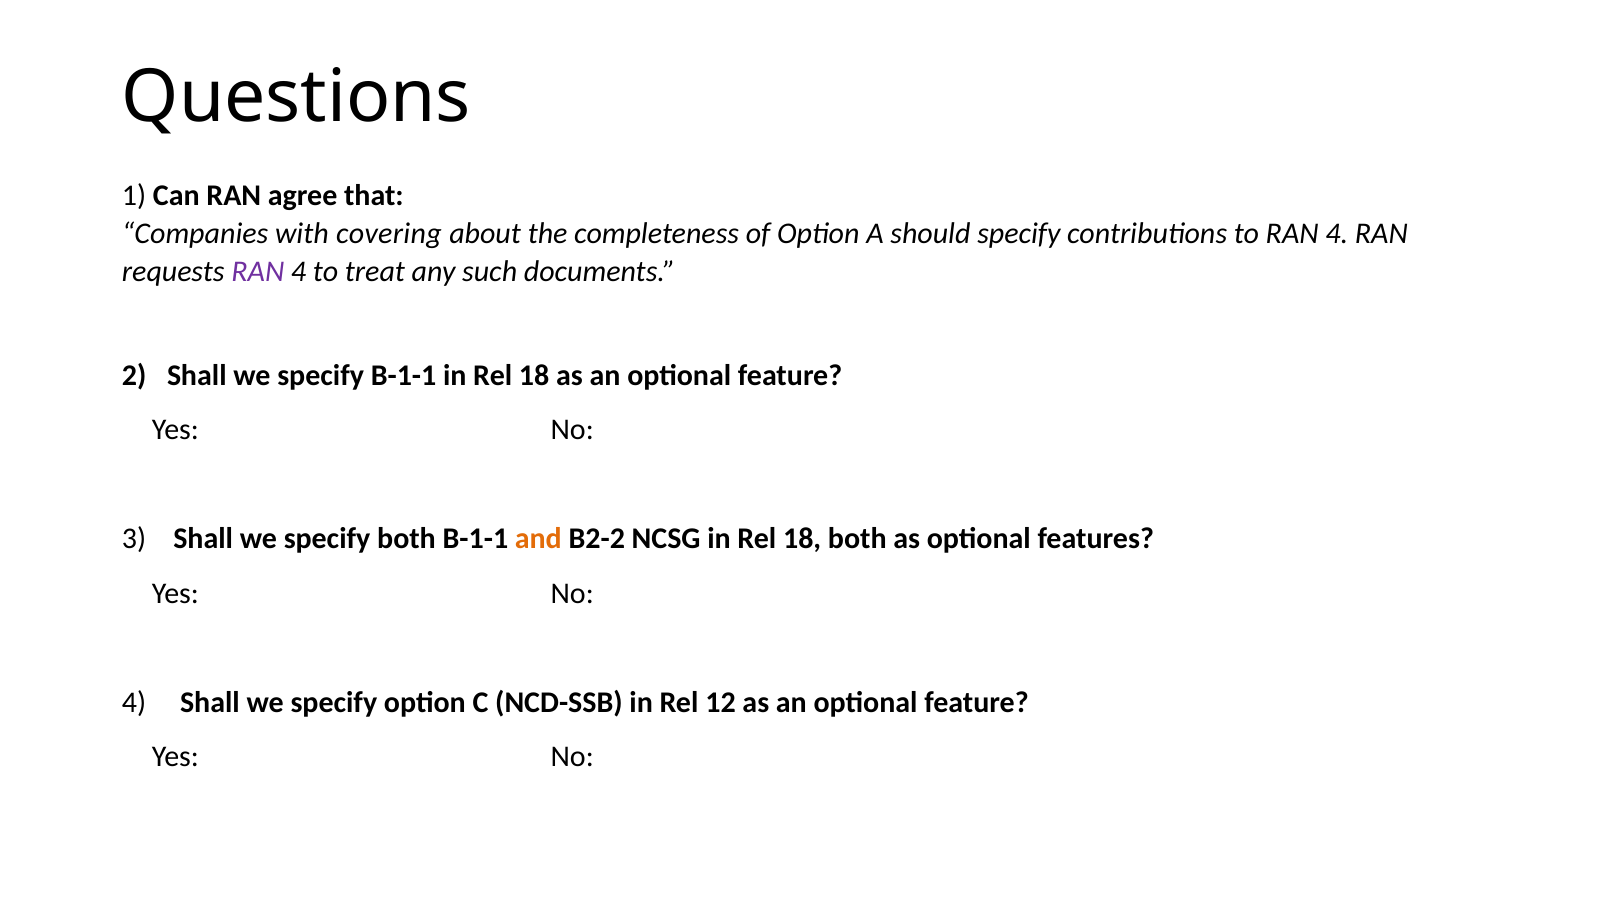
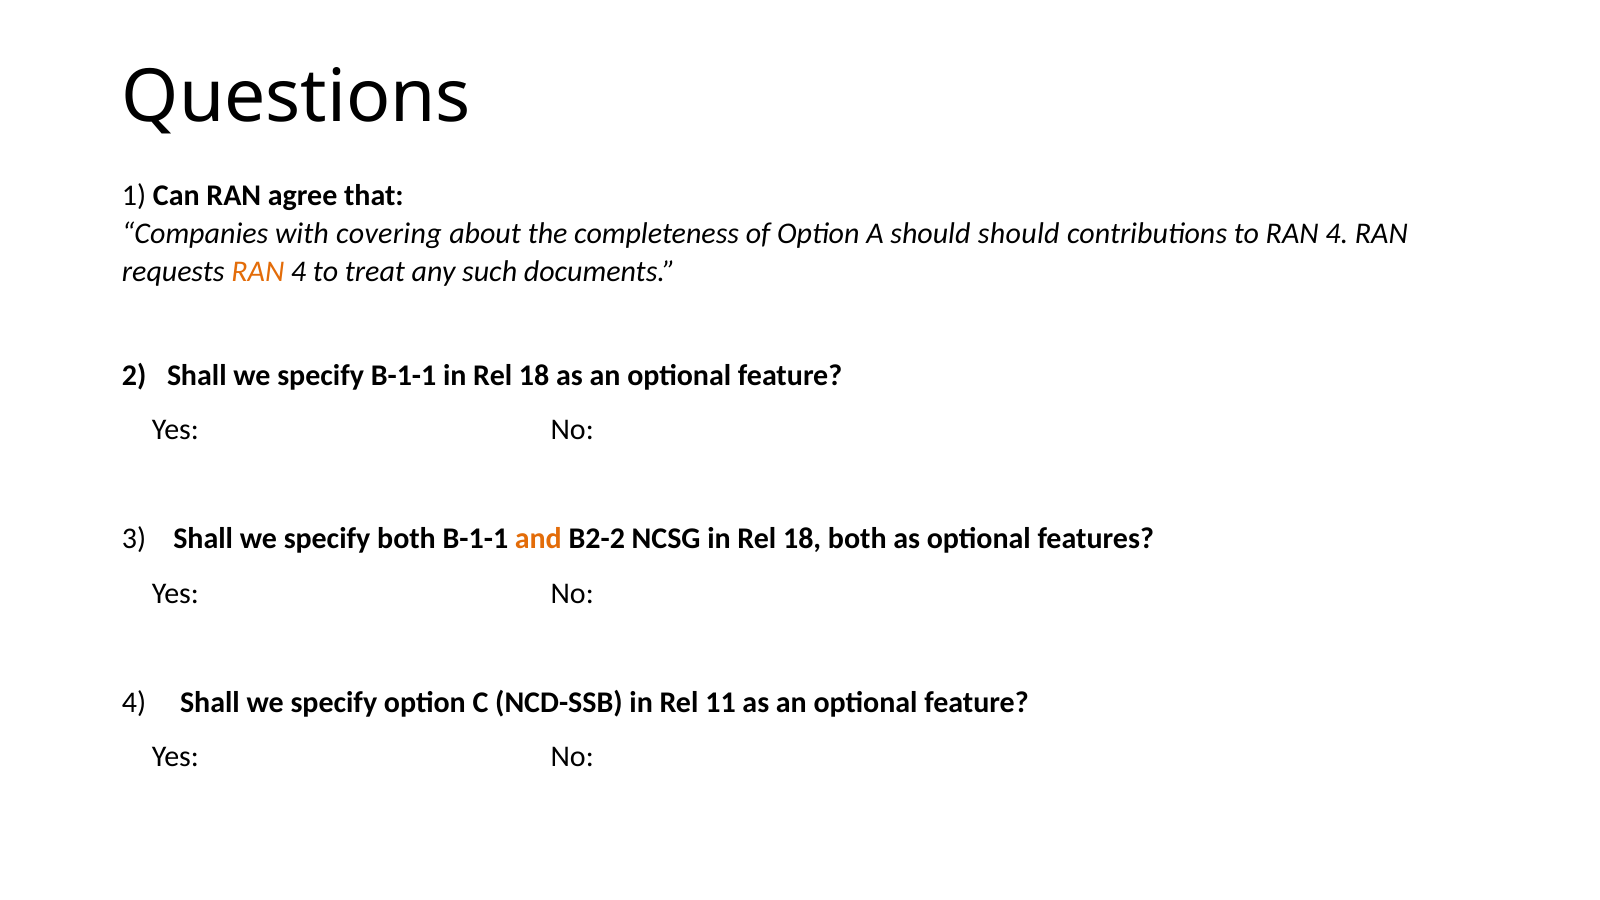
should specify: specify -> should (1019, 234)
RAN colour: purple -> orange (258, 272)
12: 12 -> 11 (721, 702)
